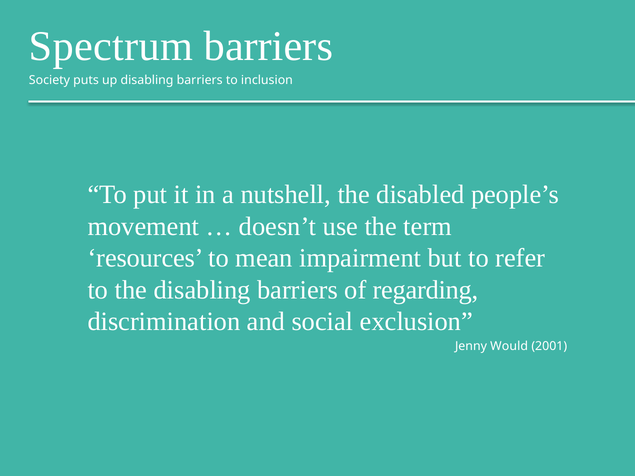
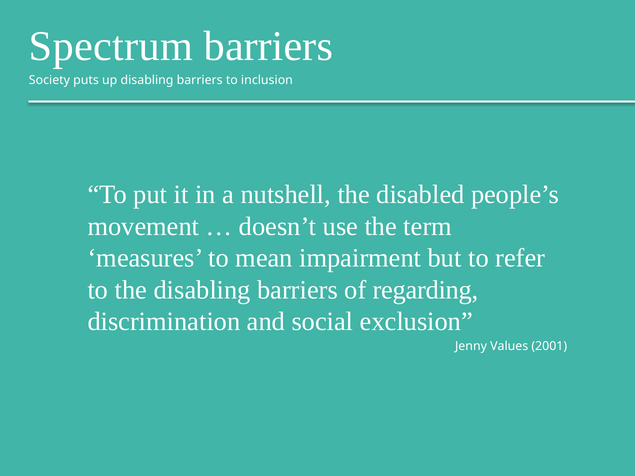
resources: resources -> measures (146, 258)
Would: Would -> Values (509, 347)
